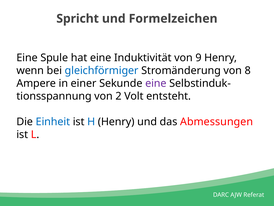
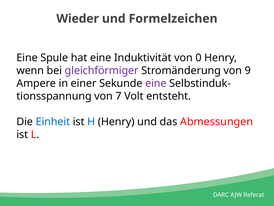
Spricht: Spricht -> Wieder (78, 19)
9: 9 -> 0 (198, 58)
gleichförmiger colour: blue -> purple (102, 70)
8: 8 -> 9 (248, 70)
2: 2 -> 7 (119, 96)
